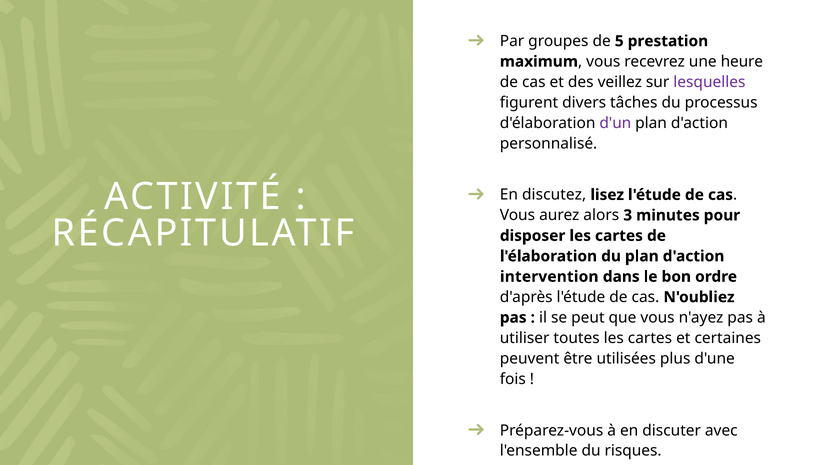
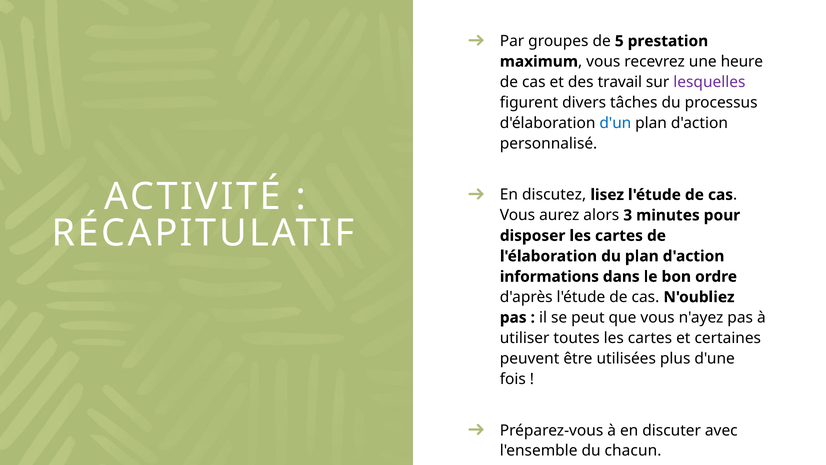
veillez: veillez -> travail (620, 82)
d'un colour: purple -> blue (615, 123)
intervention: intervention -> informations (549, 276)
risques: risques -> chacun (633, 450)
